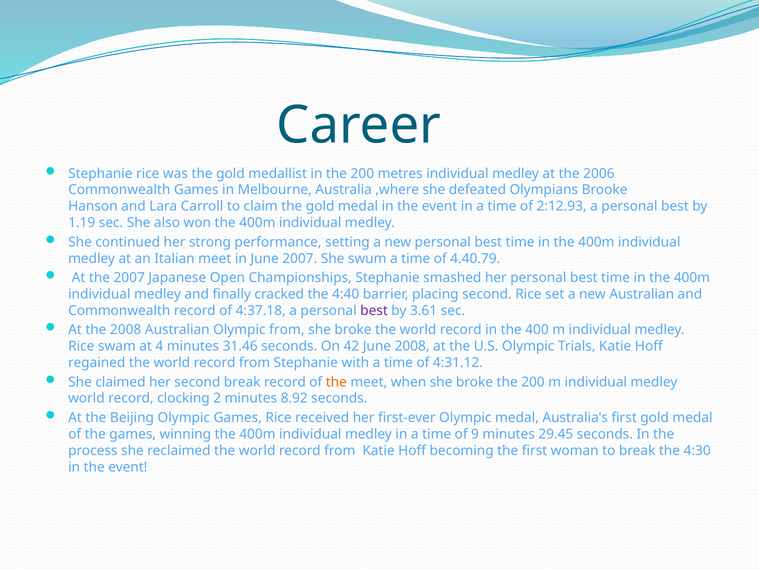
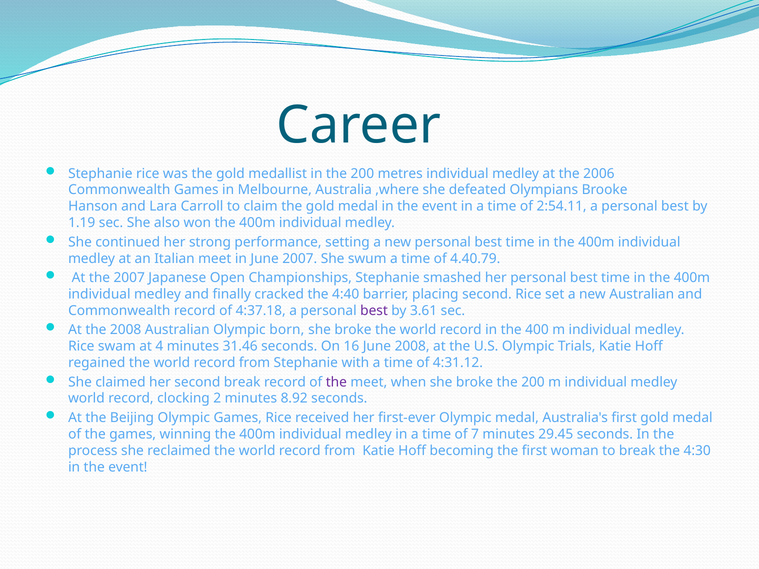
2:12.93: 2:12.93 -> 2:54.11 (562, 207)
Olympic from: from -> born (287, 330)
42: 42 -> 16 (351, 346)
the colour: orange -> purple (336, 382)
9: 9 -> 7 (475, 434)
